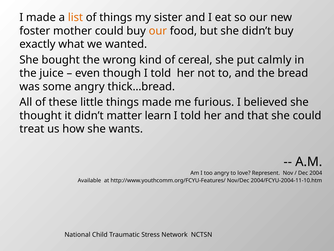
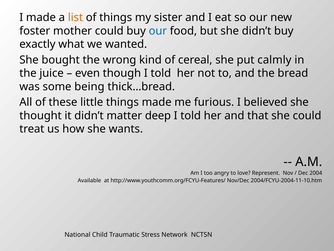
our colour: orange -> blue (158, 31)
some angry: angry -> being (89, 86)
learn: learn -> deep (158, 115)
